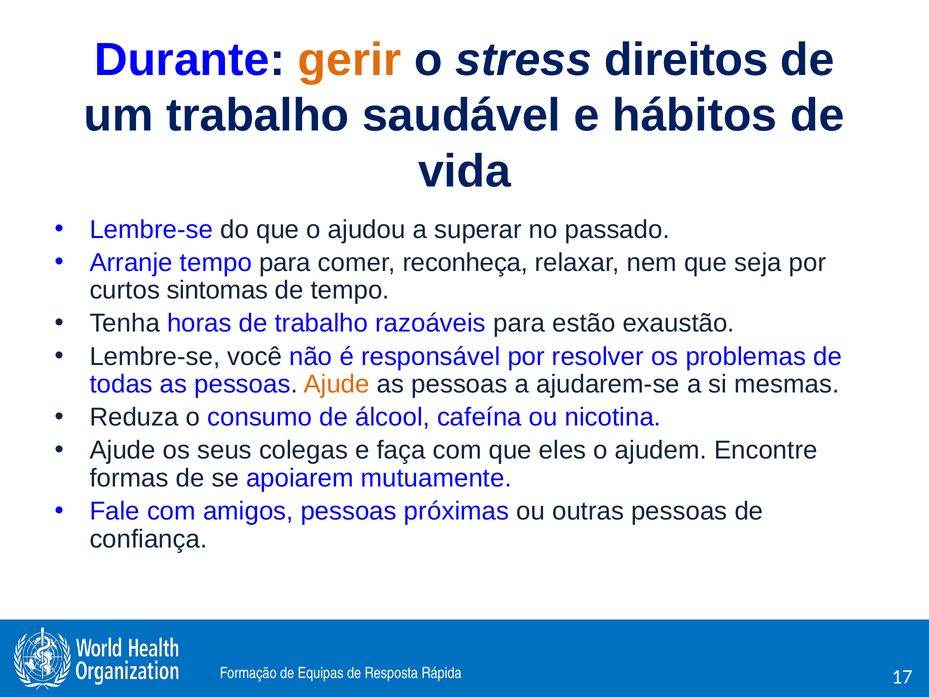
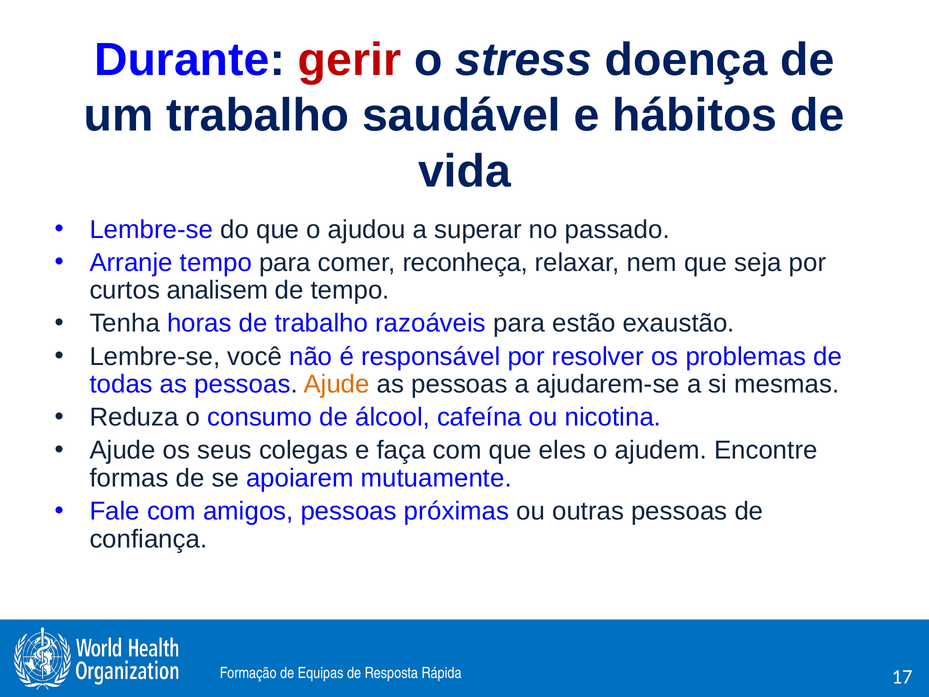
gerir colour: orange -> red (350, 60)
direitos: direitos -> doença (686, 60)
sintomas: sintomas -> analisem (217, 290)
